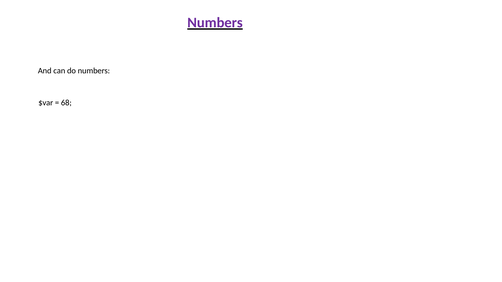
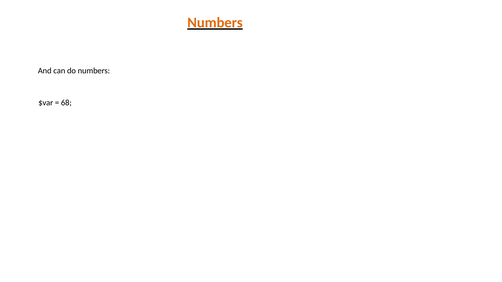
Numbers colour: purple -> orange (215, 23)
